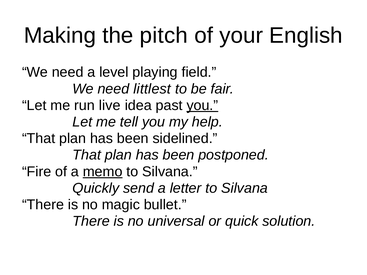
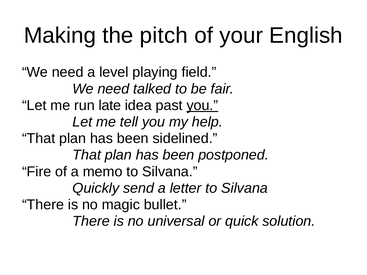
littlest: littlest -> talked (152, 89)
live: live -> late (110, 105)
memo underline: present -> none (103, 172)
